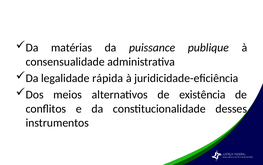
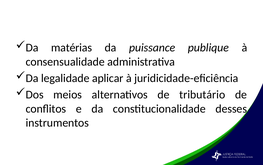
rápida: rápida -> aplicar (108, 78)
existência: existência -> tributário (202, 94)
